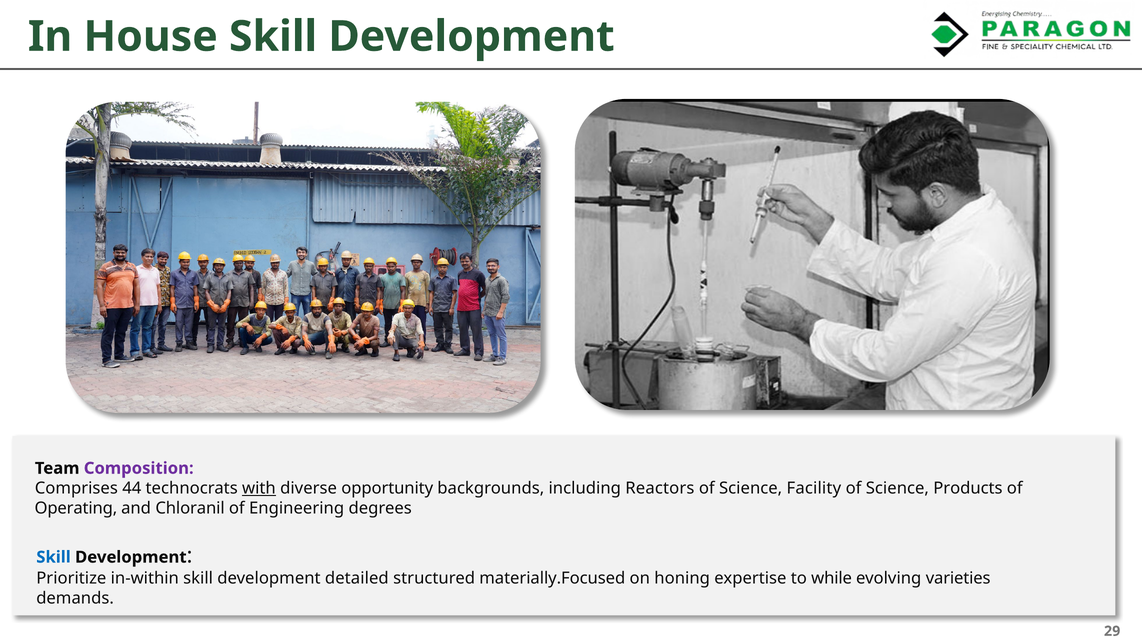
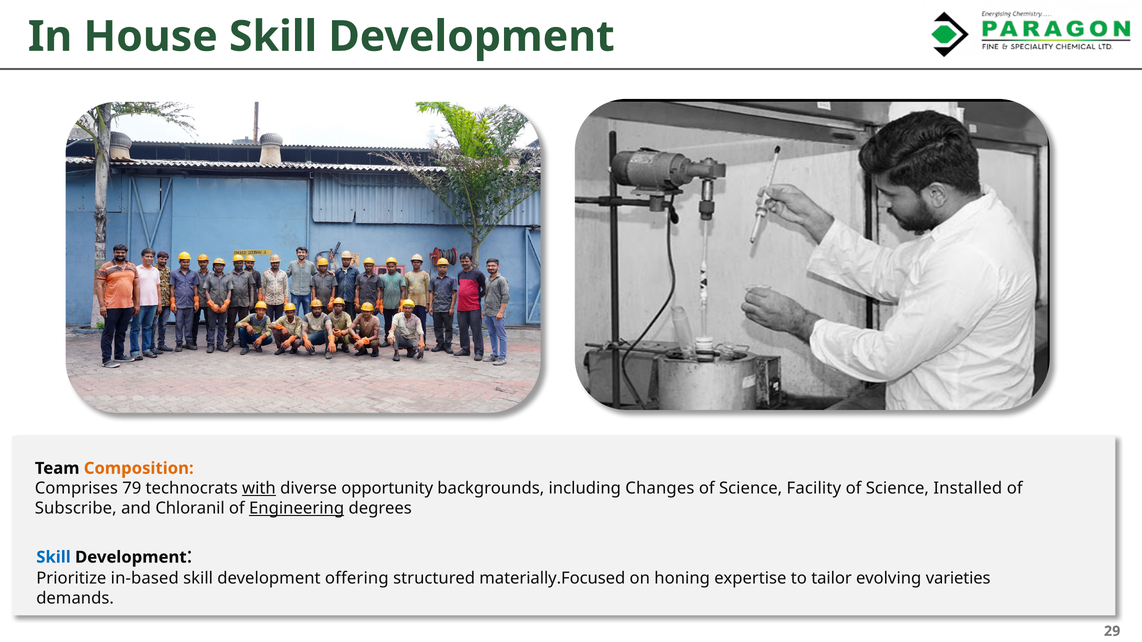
Composition colour: purple -> orange (139, 469)
44: 44 -> 79 (132, 489)
Reactors: Reactors -> Changes (660, 489)
Products: Products -> Installed (968, 489)
Operating: Operating -> Subscribe (76, 509)
Engineering underline: none -> present (297, 509)
in-within: in-within -> in-based (145, 578)
detailed: detailed -> offering (357, 578)
while: while -> tailor (832, 578)
